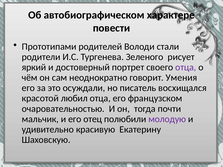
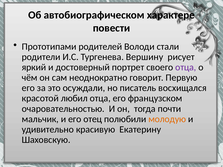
Зеленого: Зеленого -> Вершину (145, 57)
Умения: Умения -> Первую (181, 78)
молодую colour: purple -> orange (167, 119)
